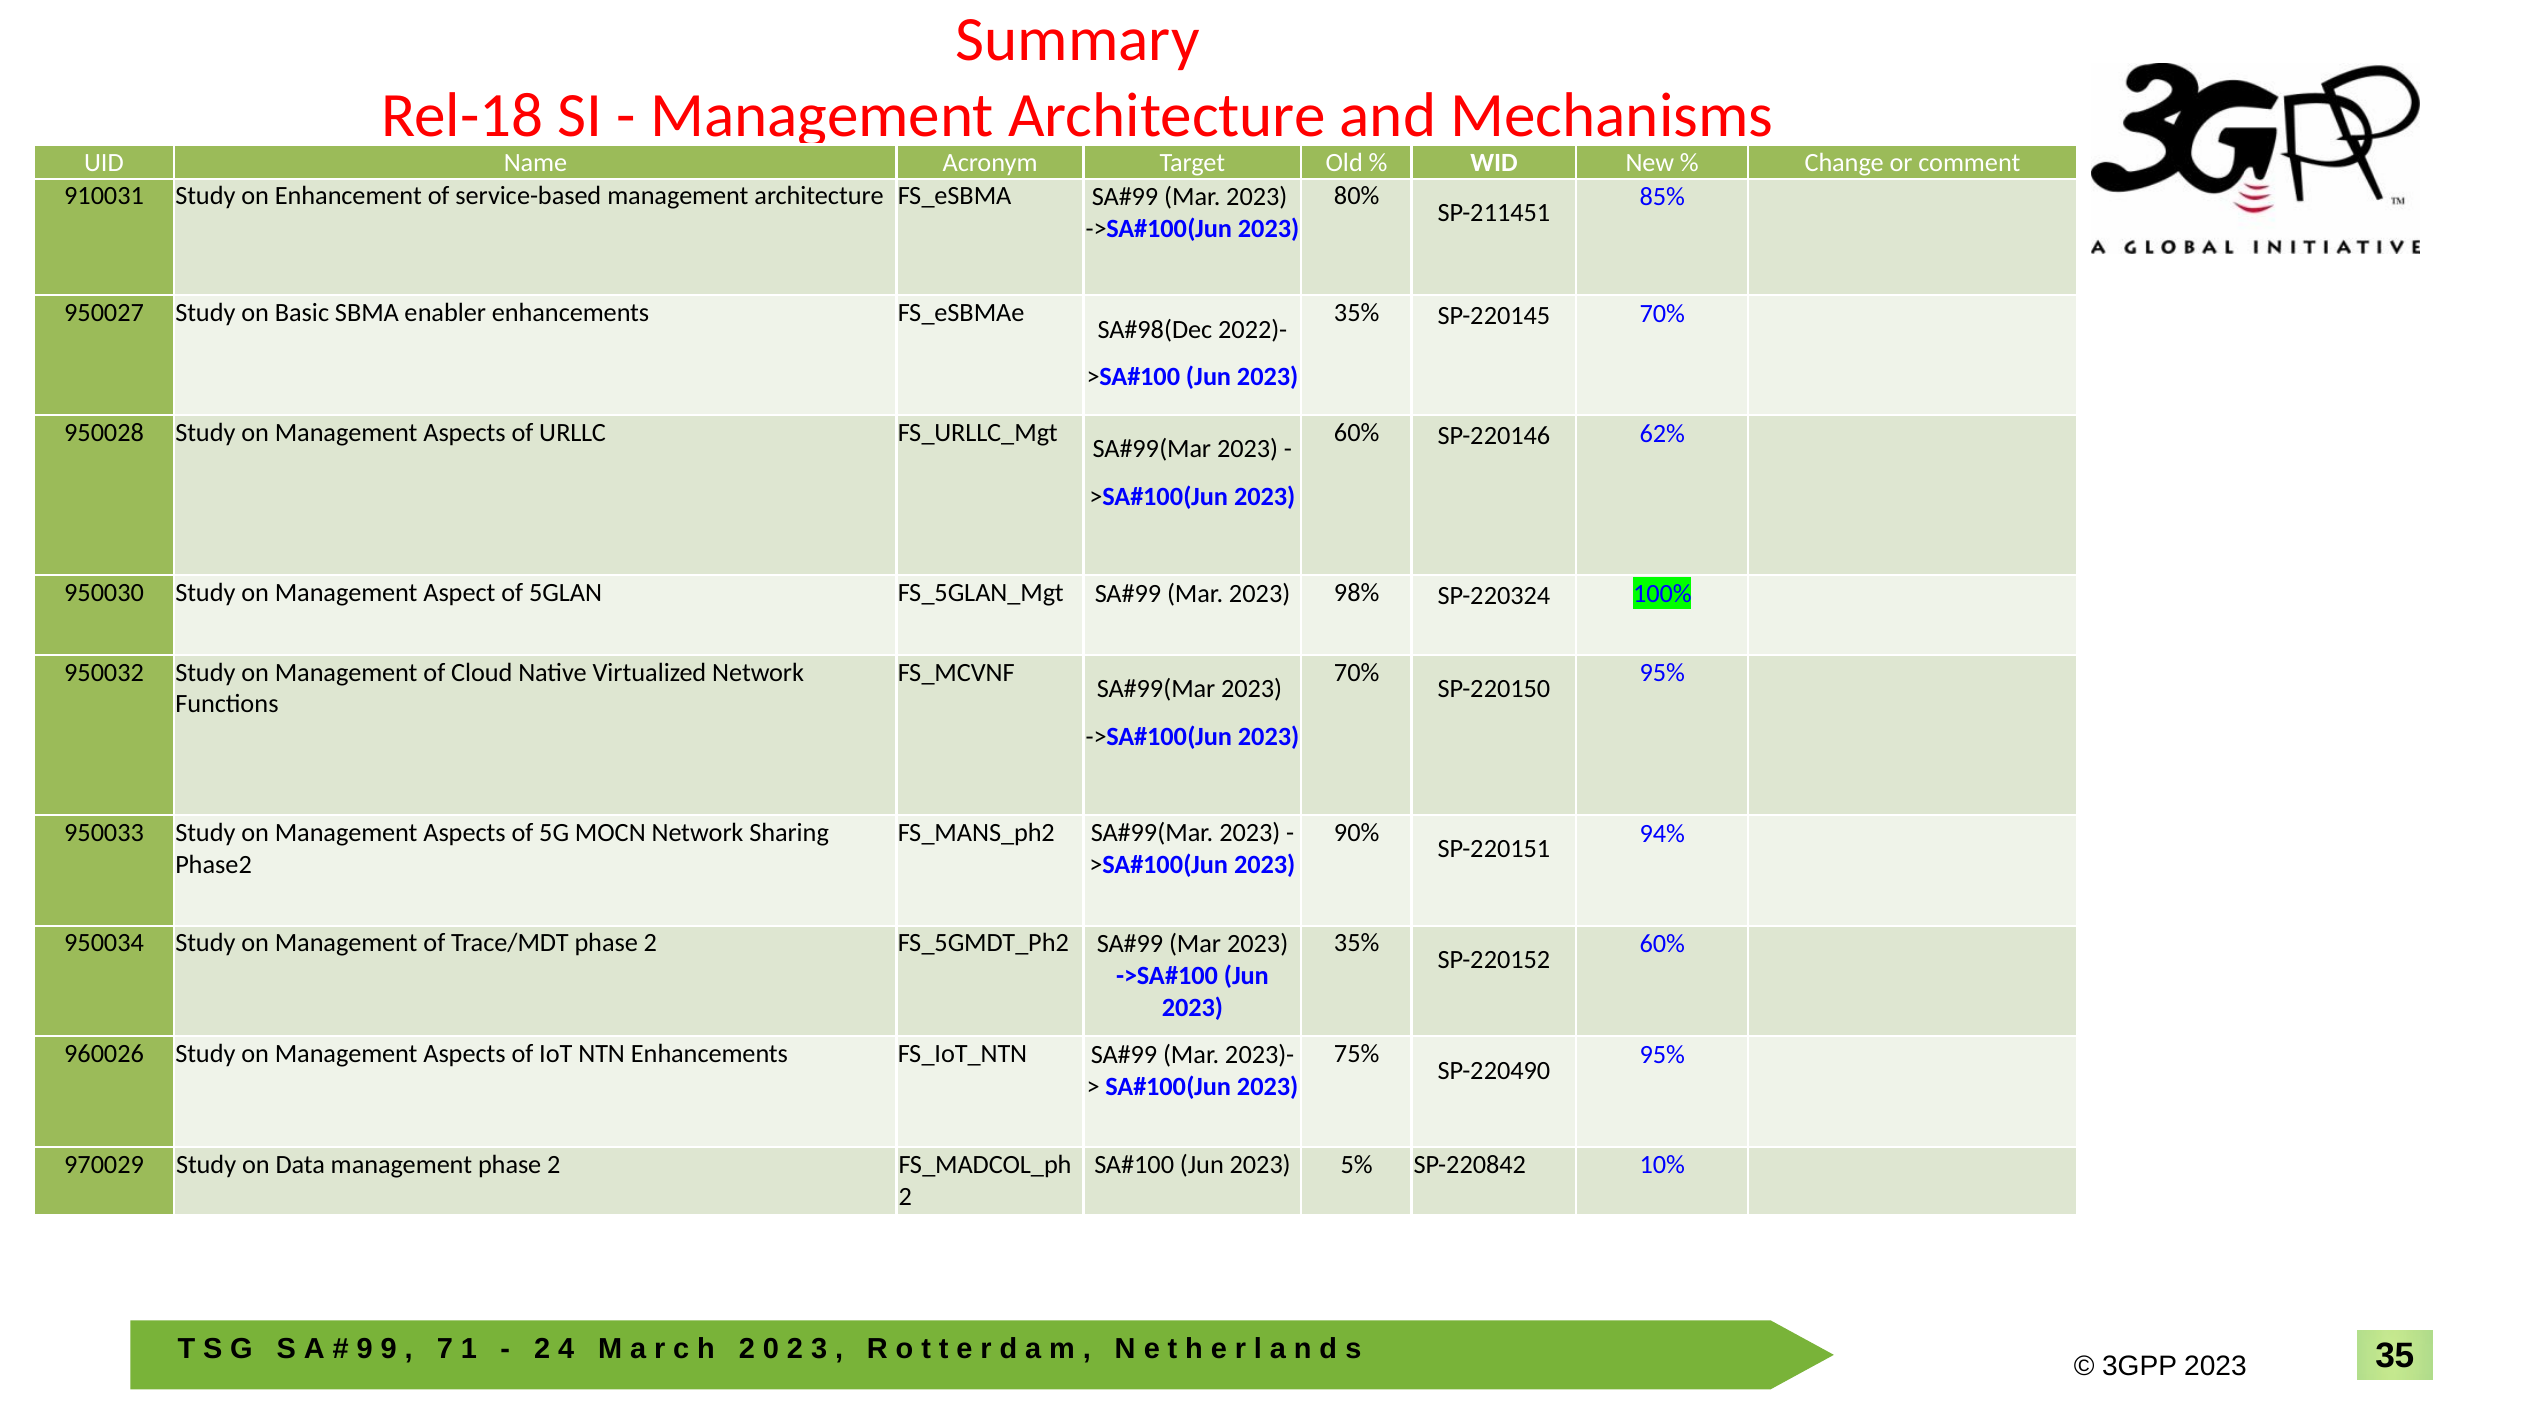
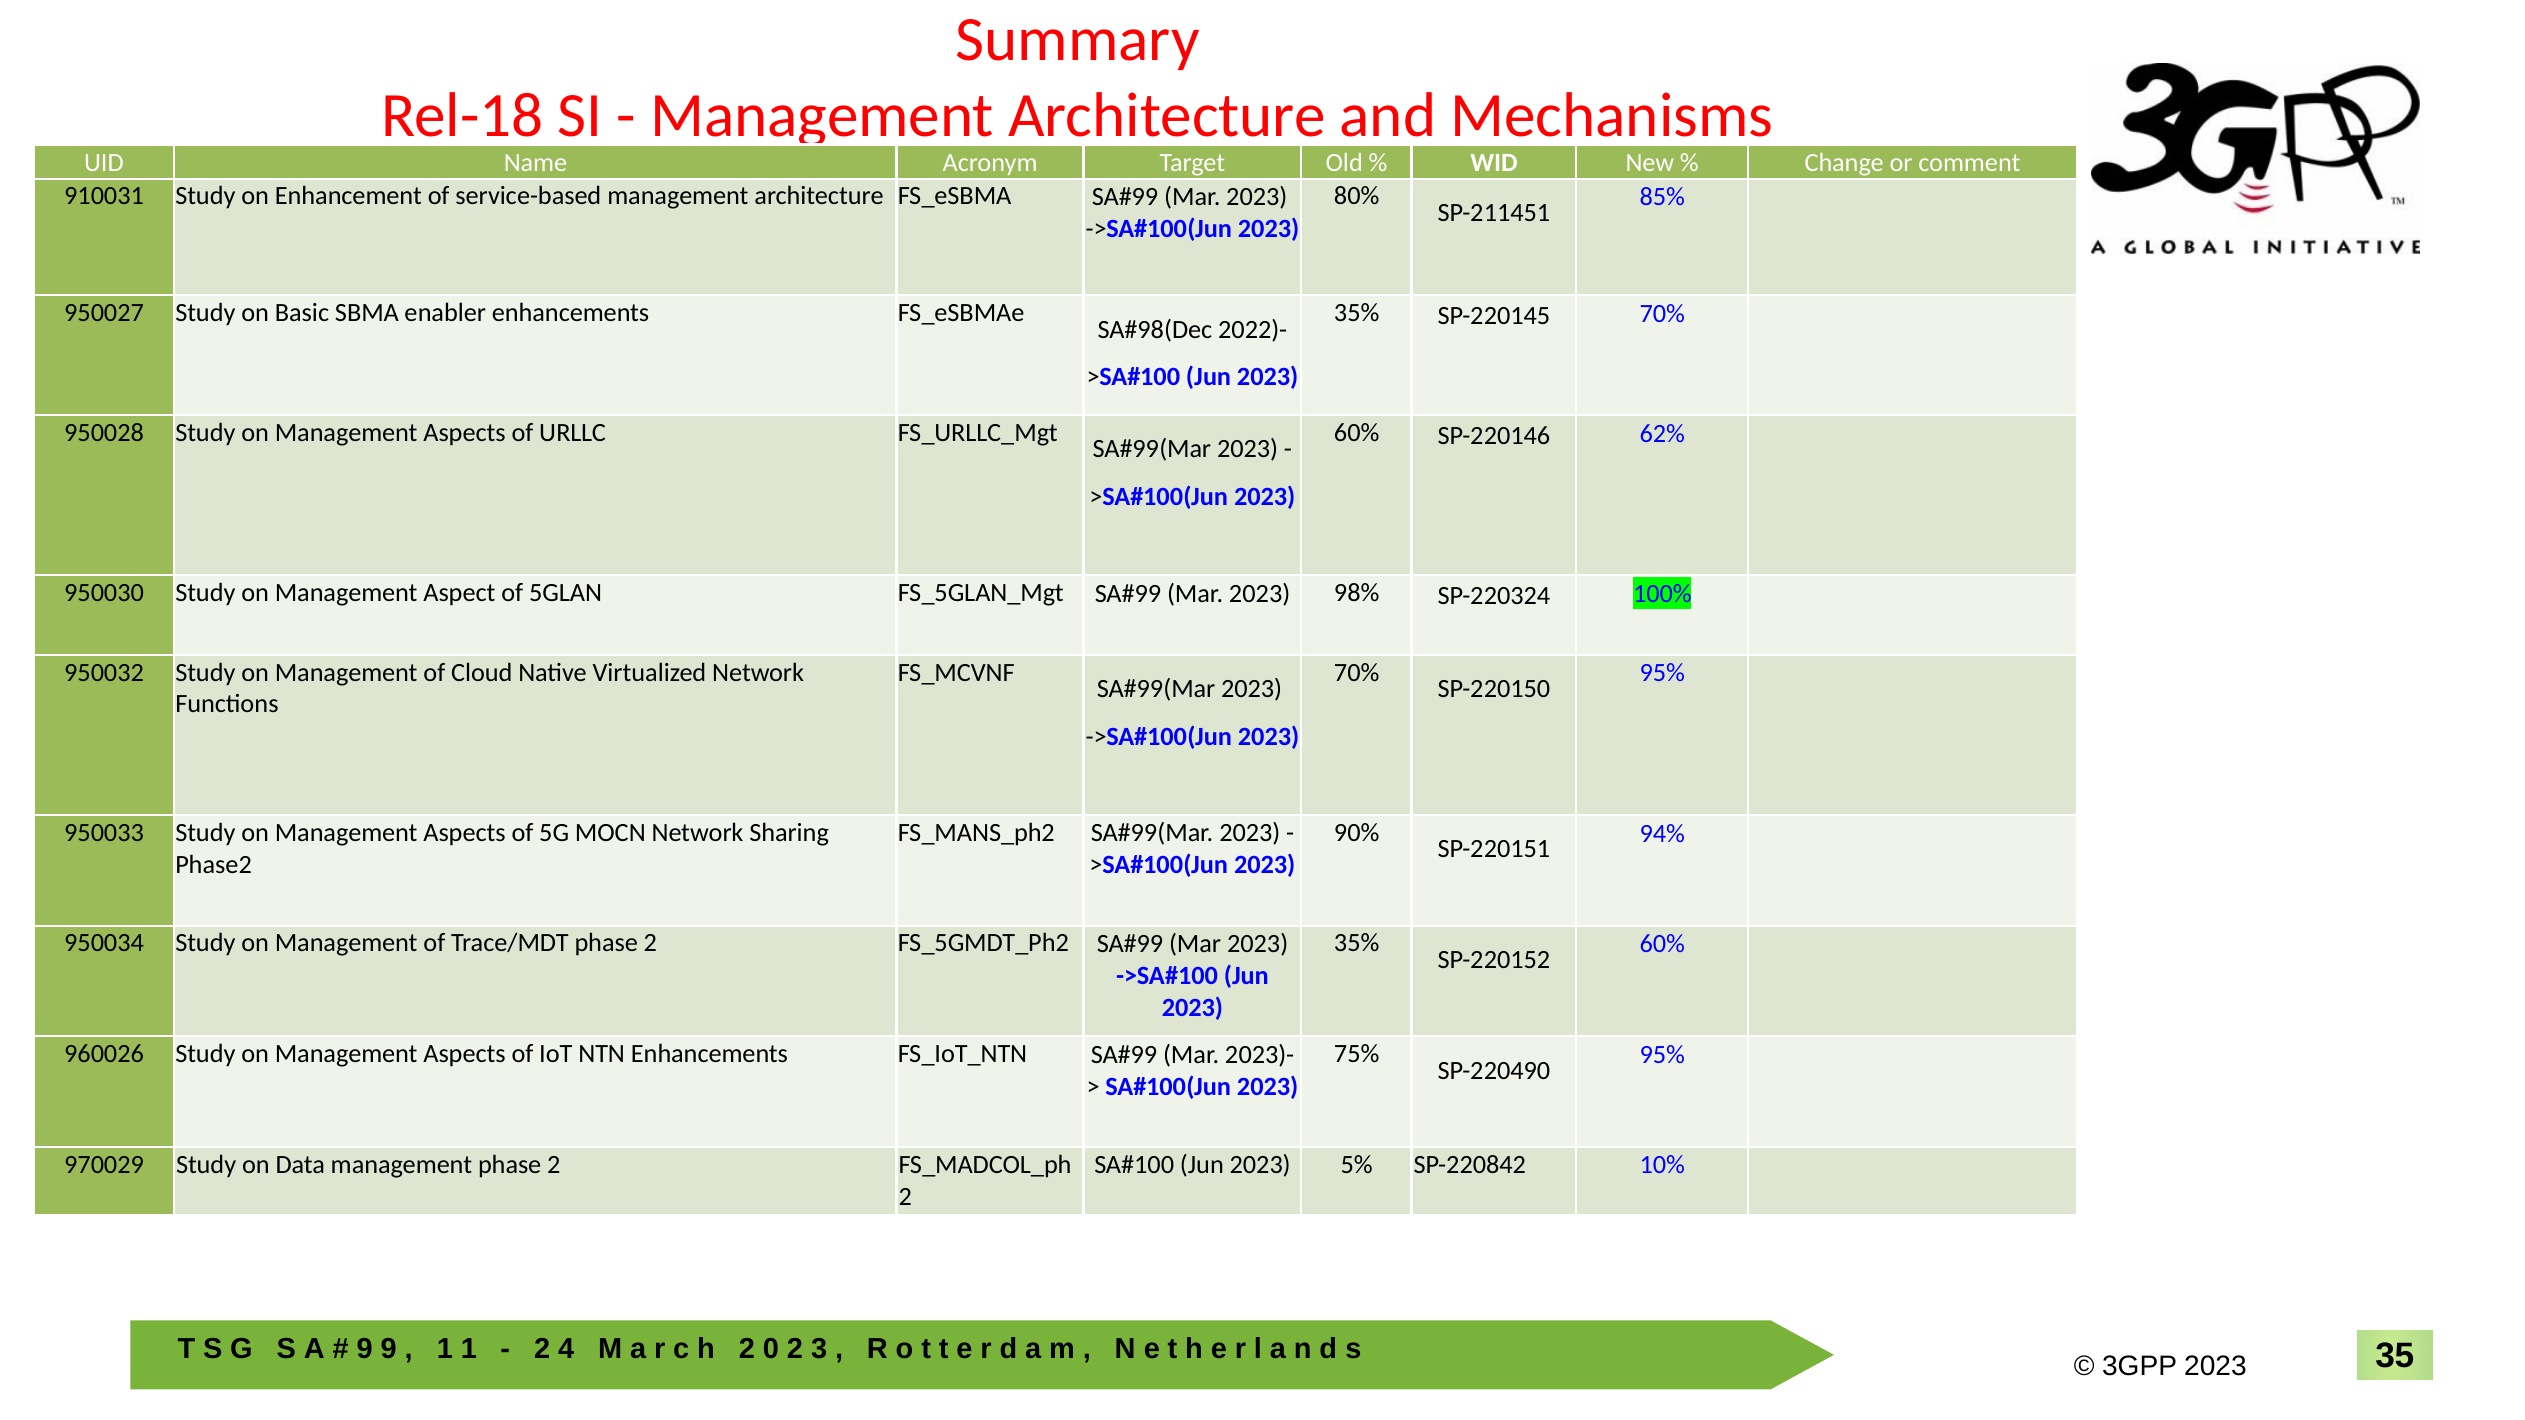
7: 7 -> 1 (445, 1349)
